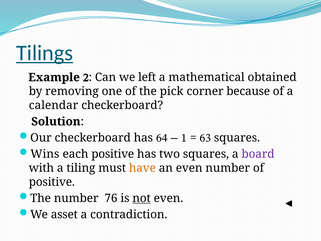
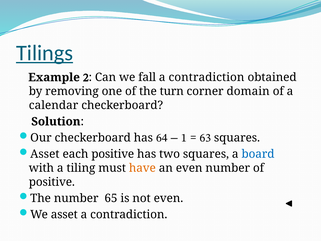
left: left -> fall (147, 77)
mathematical: mathematical -> contradiction (206, 77)
pick: pick -> turn (172, 91)
because: because -> domain (248, 91)
Wins: Wins -> Asset (45, 154)
board colour: purple -> blue (258, 154)
76: 76 -> 65 (111, 198)
not underline: present -> none (142, 198)
